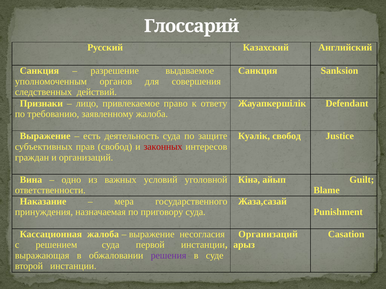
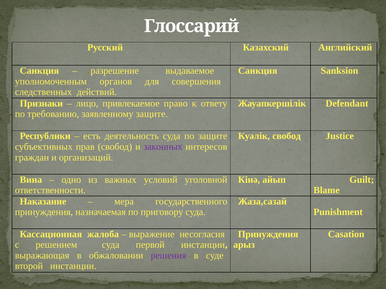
заявленному жалоба: жалоба -> защите (152, 114)
Выражение: Выражение -> Республики (45, 136)
законных colour: red -> purple (163, 147)
Организаций: Организаций -> Принуждения (268, 234)
